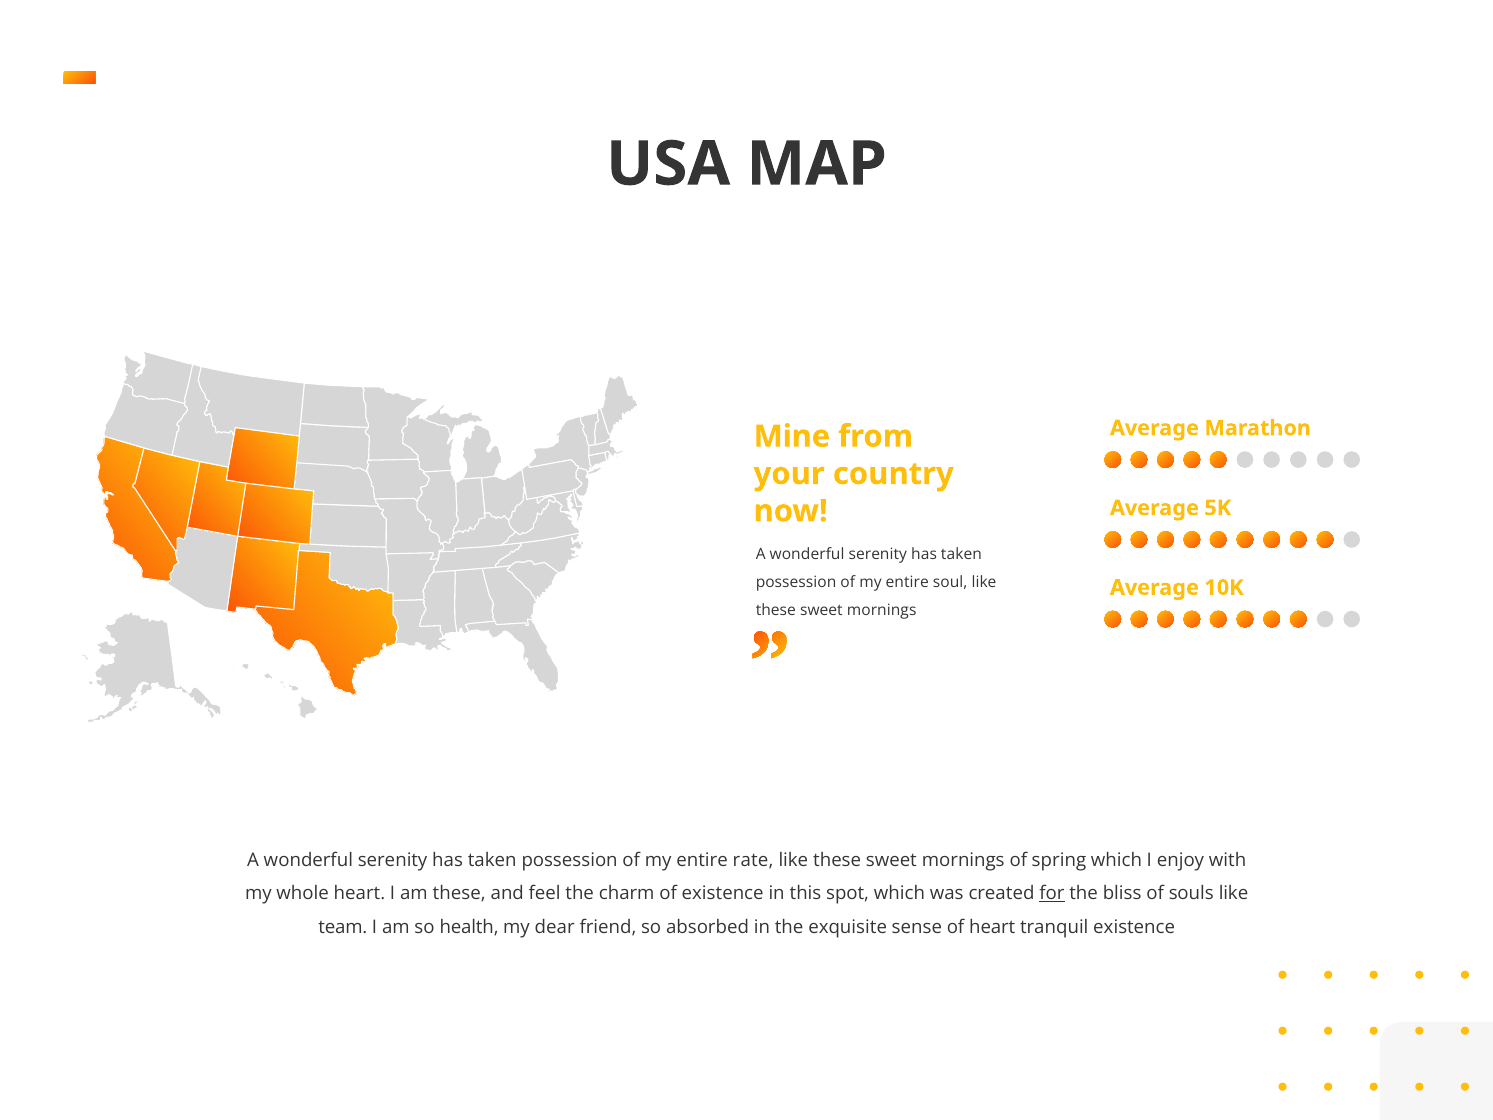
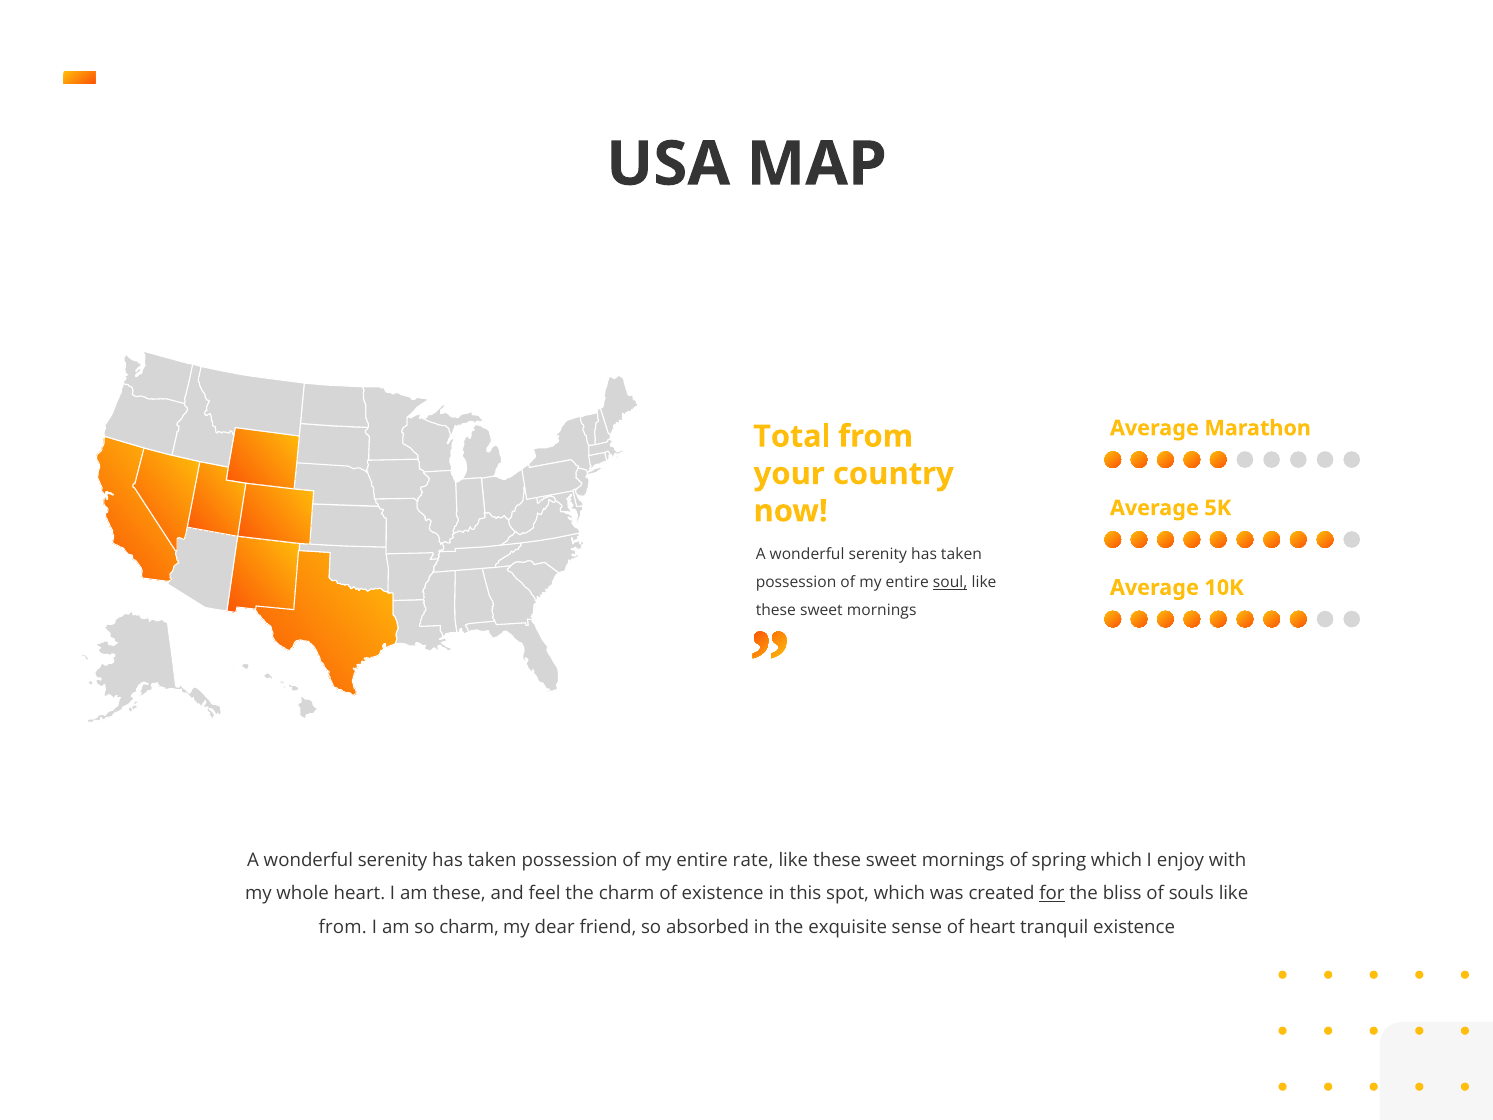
Mine: Mine -> Total (792, 436)
soul underline: none -> present (950, 582)
team: team -> from (343, 927)
so health: health -> charm (469, 927)
